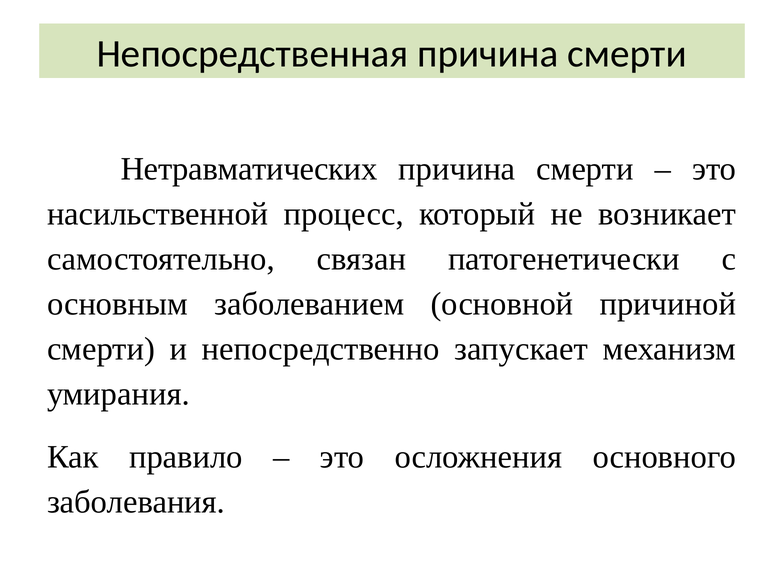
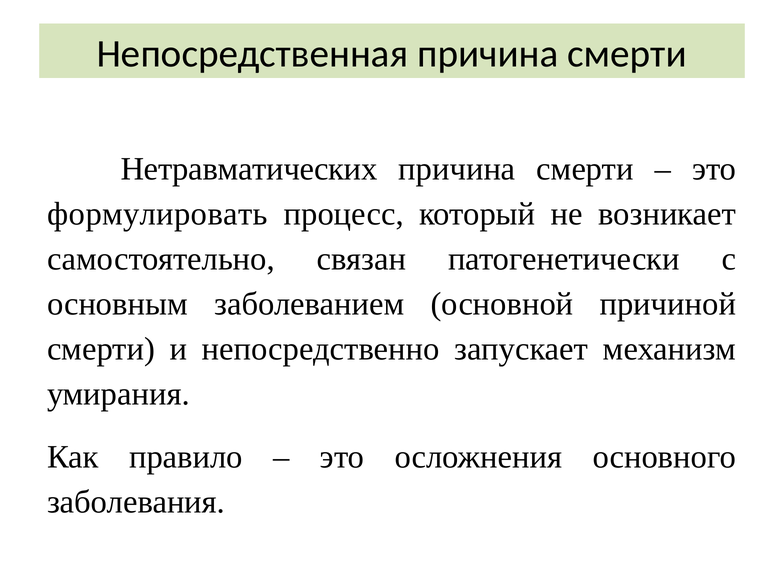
насильственной: насильственной -> формулировать (157, 214)
